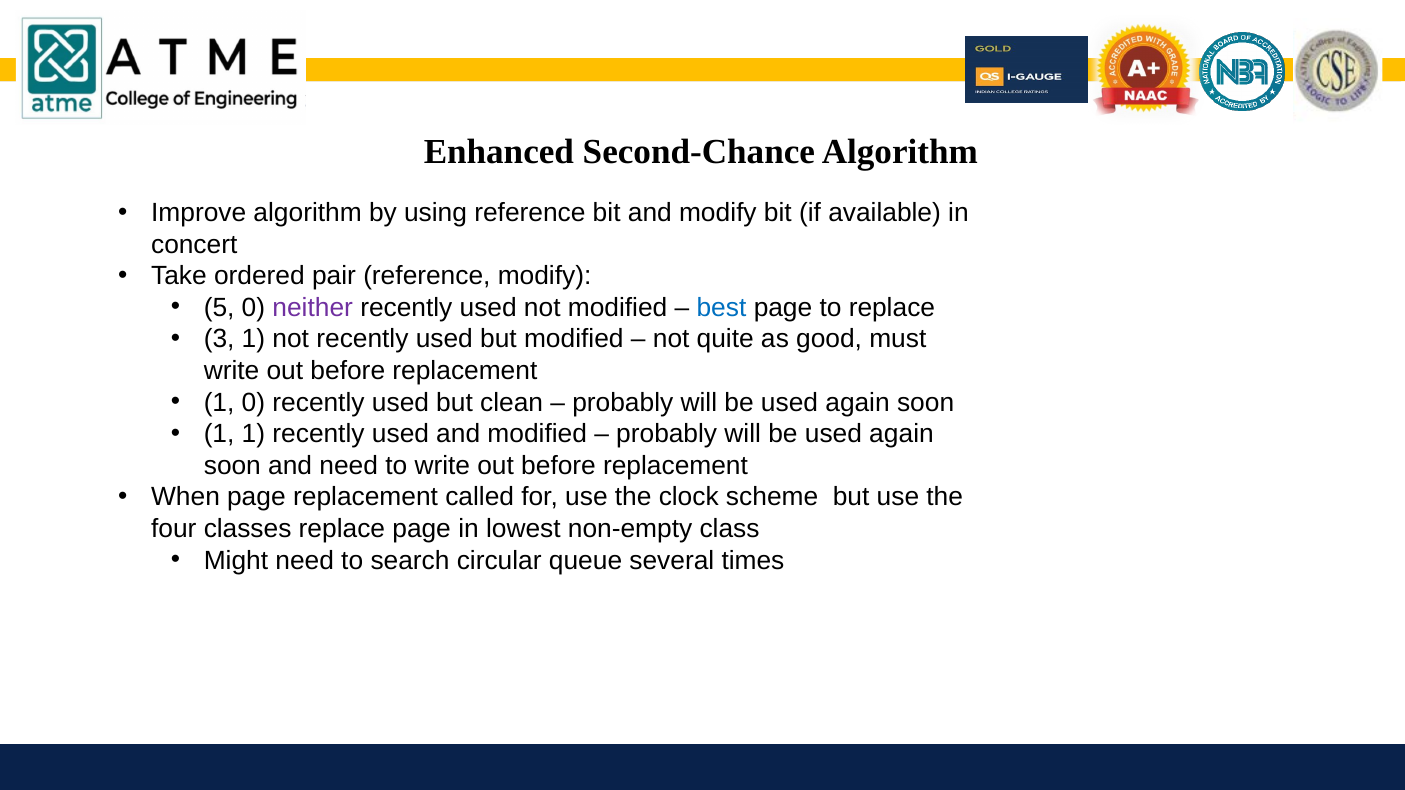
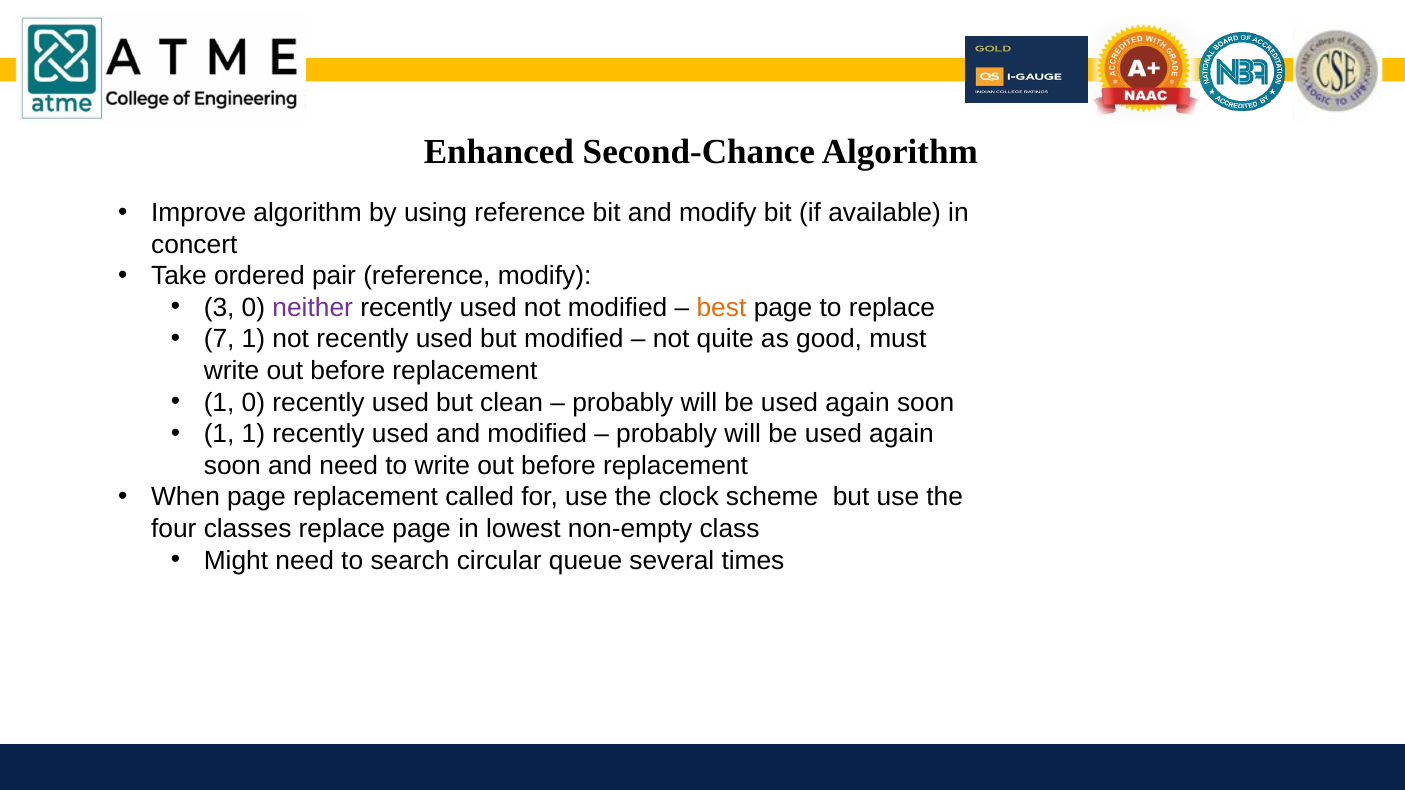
5: 5 -> 3 (219, 308)
best colour: blue -> orange (721, 308)
3: 3 -> 7 (219, 339)
